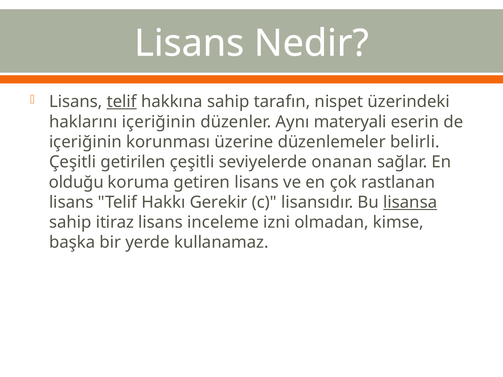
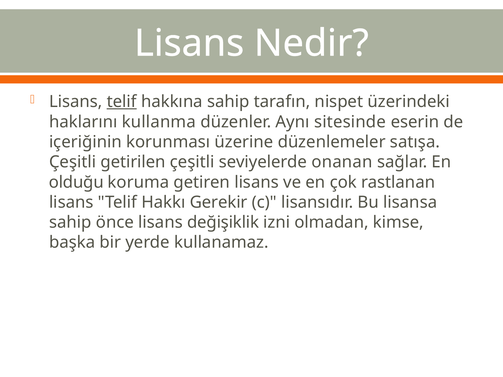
haklarını içeriğinin: içeriğinin -> kullanma (159, 122)
materyali: materyali -> sitesinde (350, 122)
belirli: belirli -> satışa (415, 142)
lisansa underline: present -> none (410, 202)
itiraz: itiraz -> önce (115, 222)
inceleme: inceleme -> değişiklik (223, 222)
